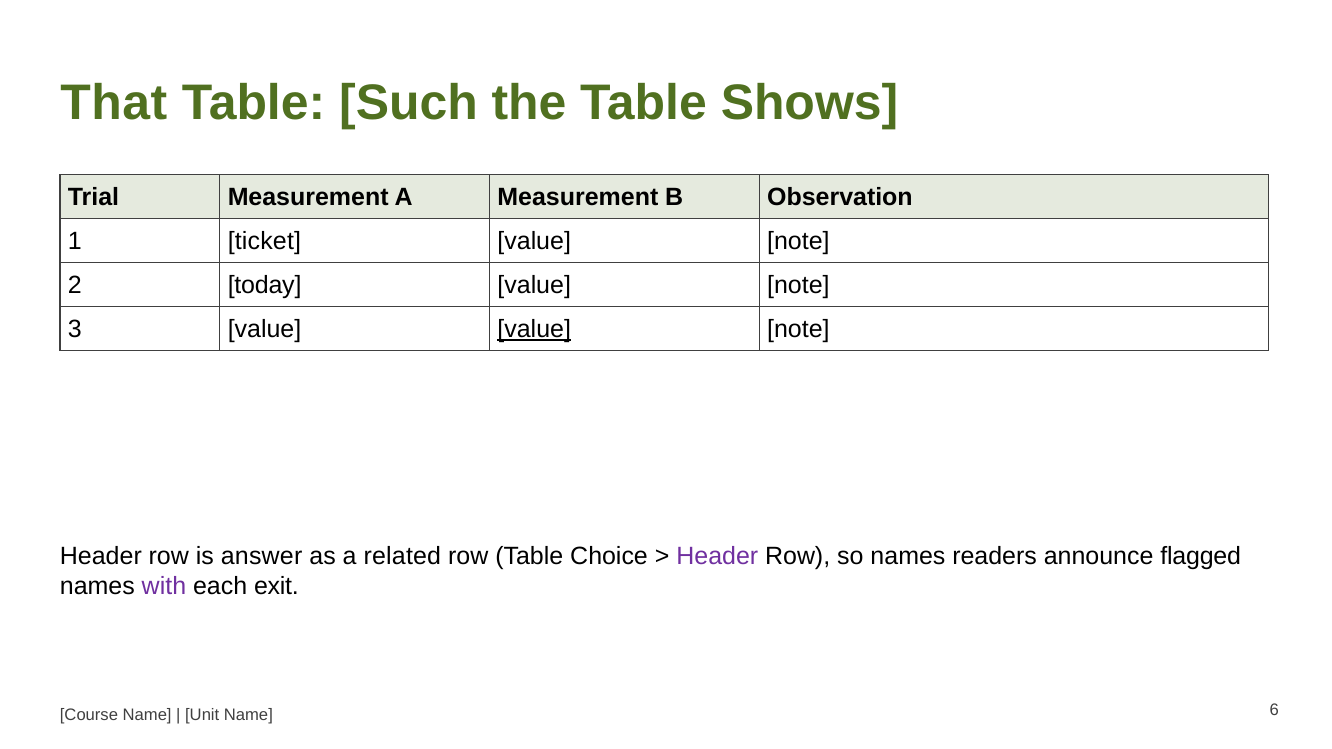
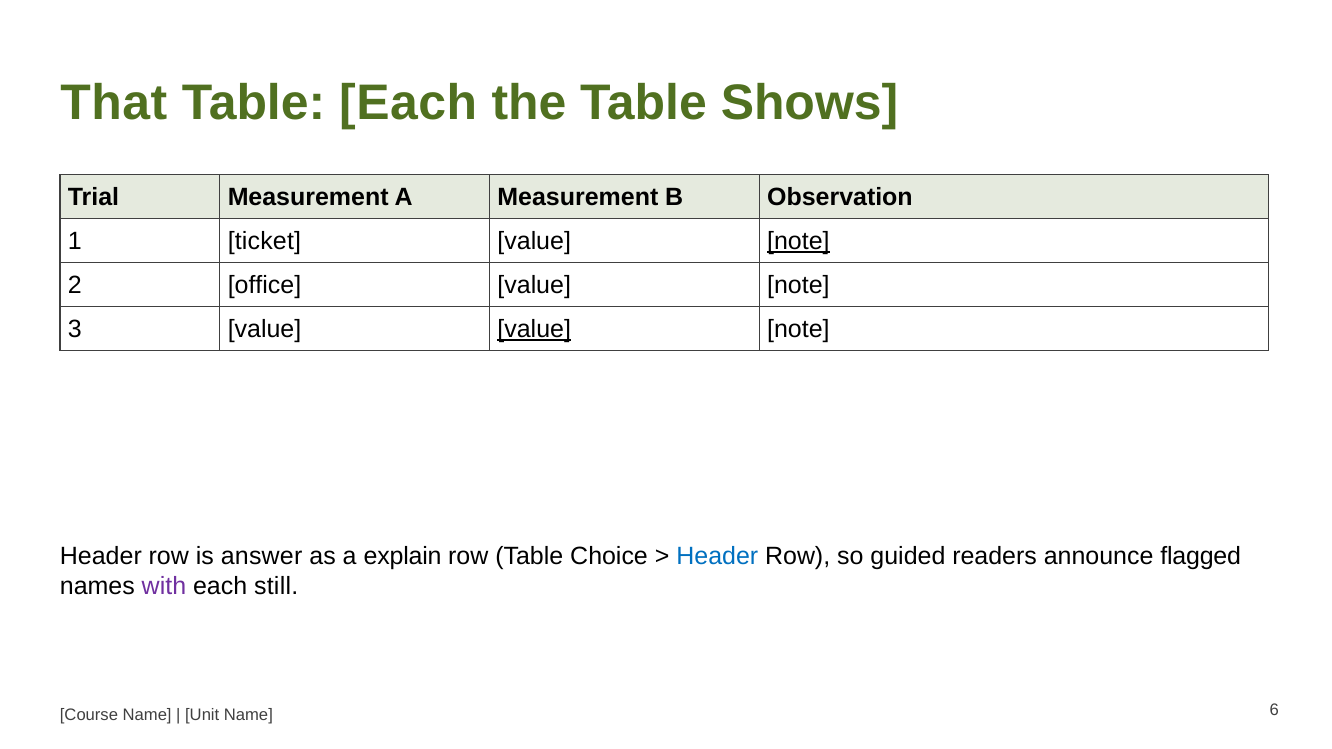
Table Such: Such -> Each (408, 103)
note underline: none -> present (798, 241)
today: today -> office (264, 285)
related: related -> explain (403, 556)
Header colour: purple -> blue (717, 556)
so names: names -> guided (908, 556)
exit: exit -> still (276, 586)
